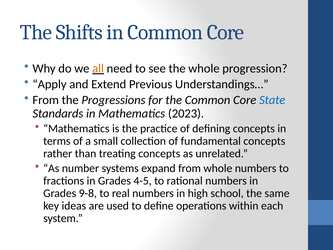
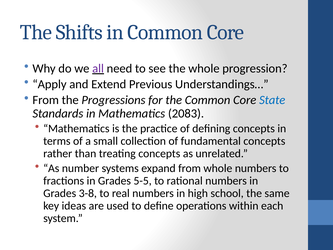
all colour: orange -> purple (98, 68)
2023: 2023 -> 2083 (186, 113)
4-5: 4-5 -> 5-5 (143, 181)
9-8: 9-8 -> 3-8 (88, 193)
